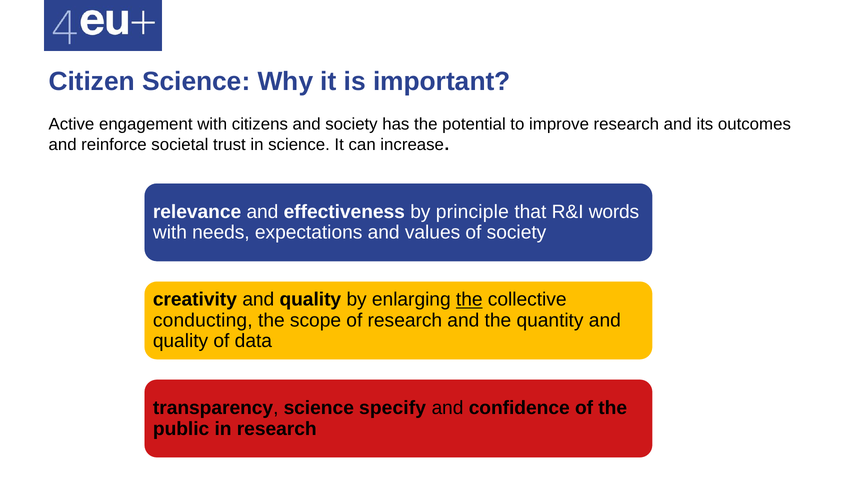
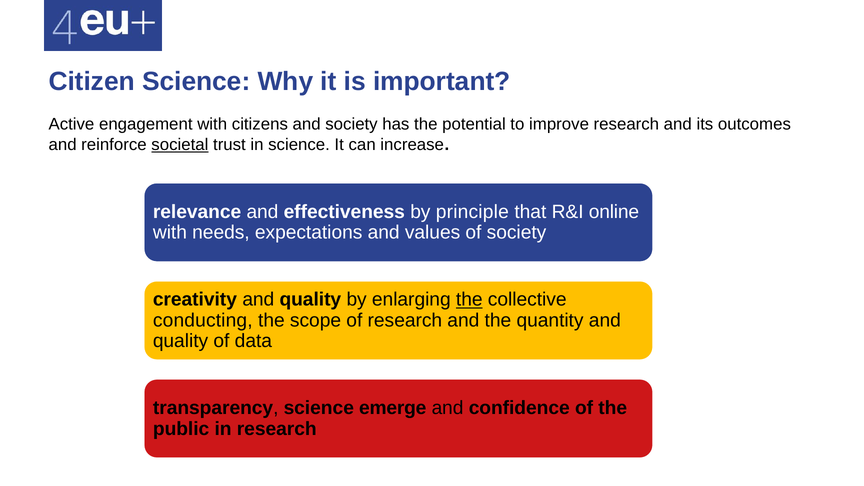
societal underline: none -> present (180, 145)
words: words -> online (614, 212)
specify: specify -> emerge (393, 408)
